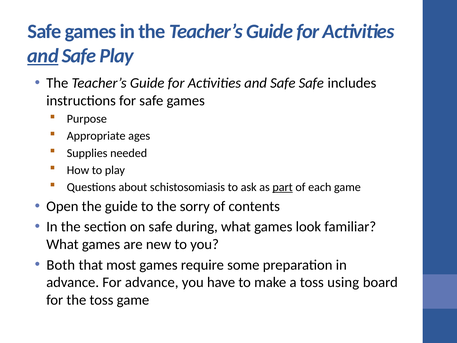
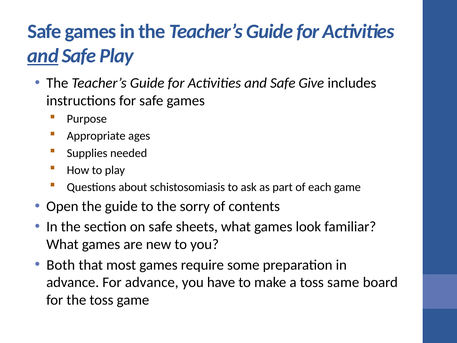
Safe Safe: Safe -> Give (311, 83)
part underline: present -> none (283, 187)
during: during -> sheets (197, 227)
using: using -> same (343, 282)
